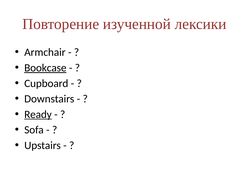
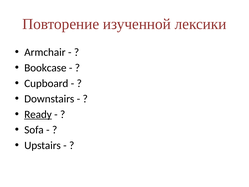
Bookcase underline: present -> none (45, 68)
